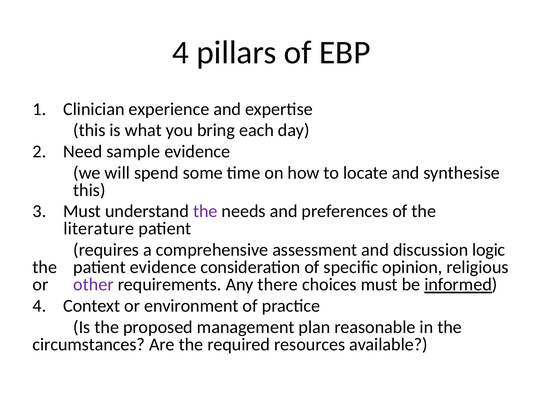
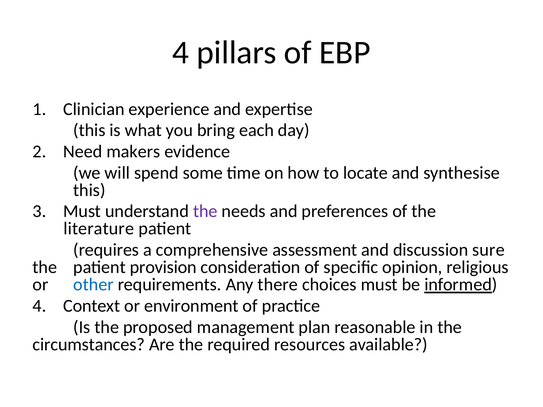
sample: sample -> makers (133, 152)
logic: logic -> sure (488, 250)
patient evidence: evidence -> provision (163, 267)
other colour: purple -> blue (93, 285)
